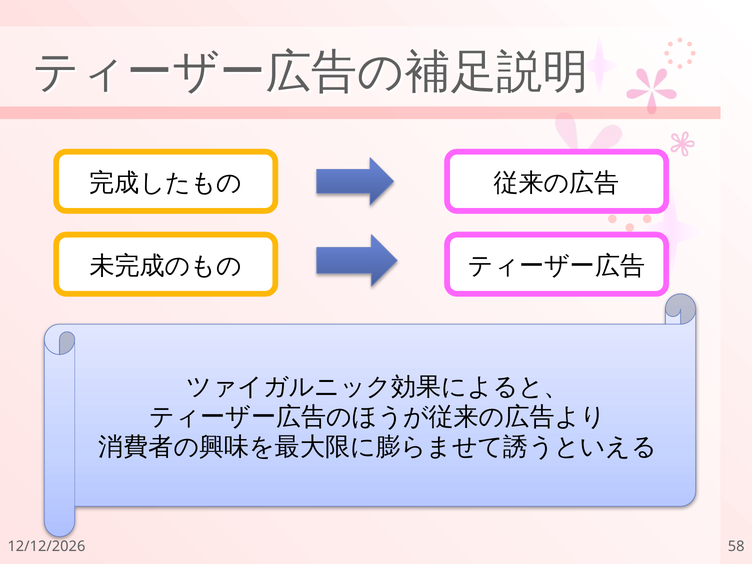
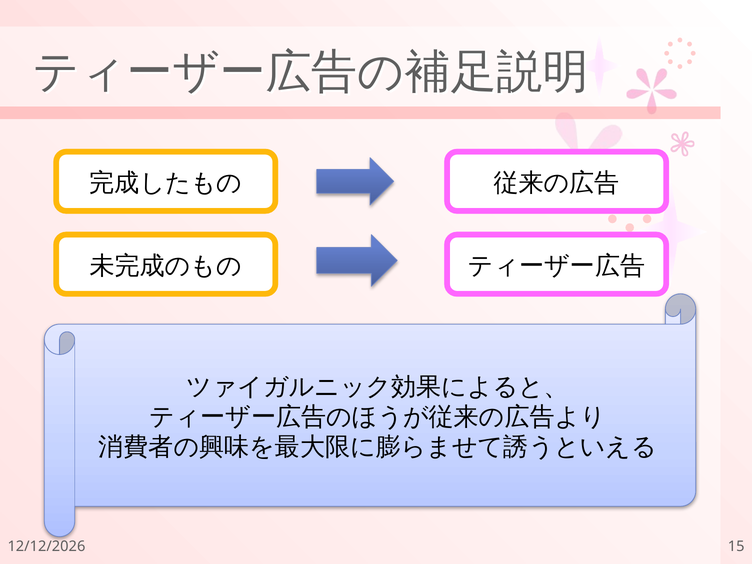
58: 58 -> 15 (736, 546)
